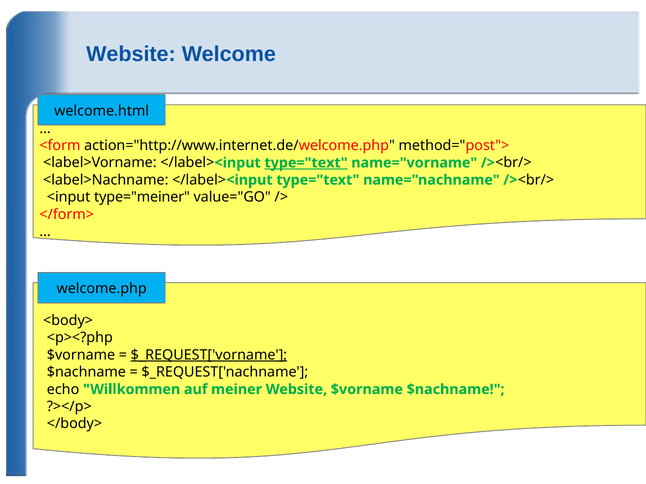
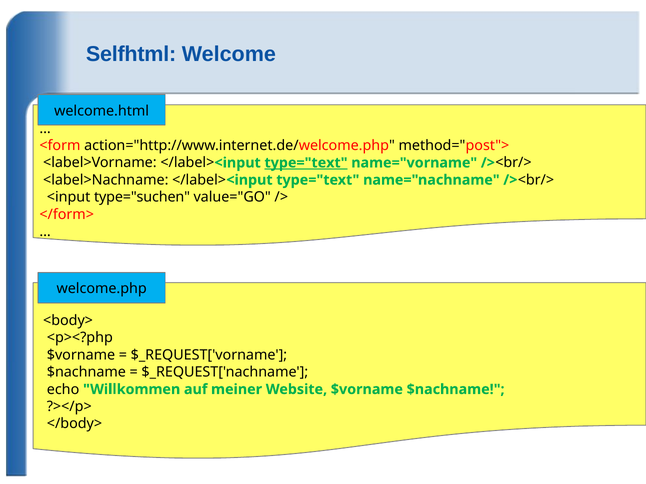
Website: Website -> Selfhtml (131, 54)
type="meiner: type="meiner -> type="suchen (142, 197)
$_REQUEST['vorname underline: present -> none (209, 355)
